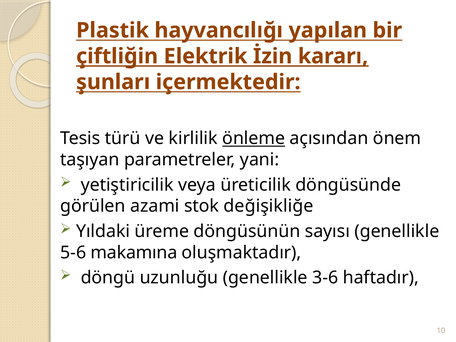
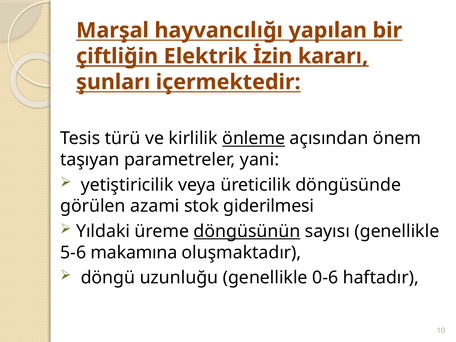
Plastik: Plastik -> Marşal (113, 30)
değişikliğe: değişikliğe -> giderilmesi (269, 206)
döngüsünün underline: none -> present (247, 231)
3-6: 3-6 -> 0-6 (325, 278)
